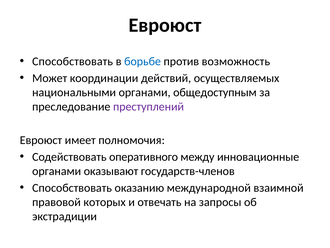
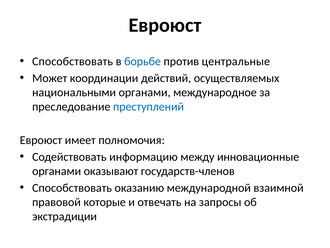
возможность: возможность -> центральные (236, 61)
общедоступным: общедоступным -> международное (215, 92)
преступлений colour: purple -> blue (149, 107)
оперативного: оперативного -> информацию (143, 157)
которых: которых -> которые (105, 202)
